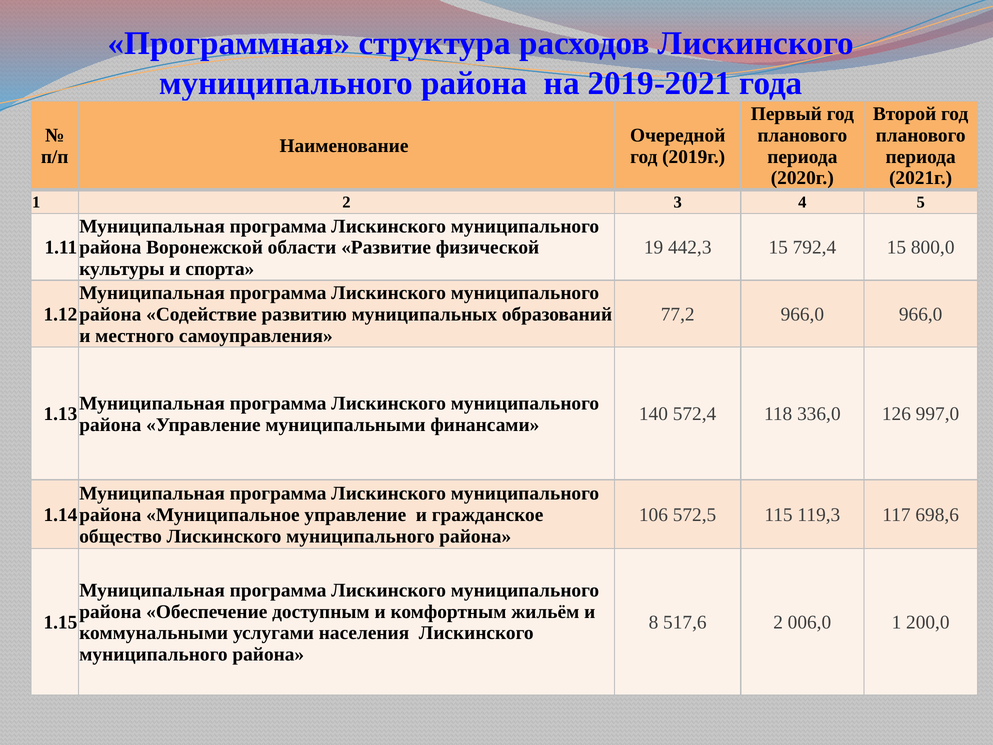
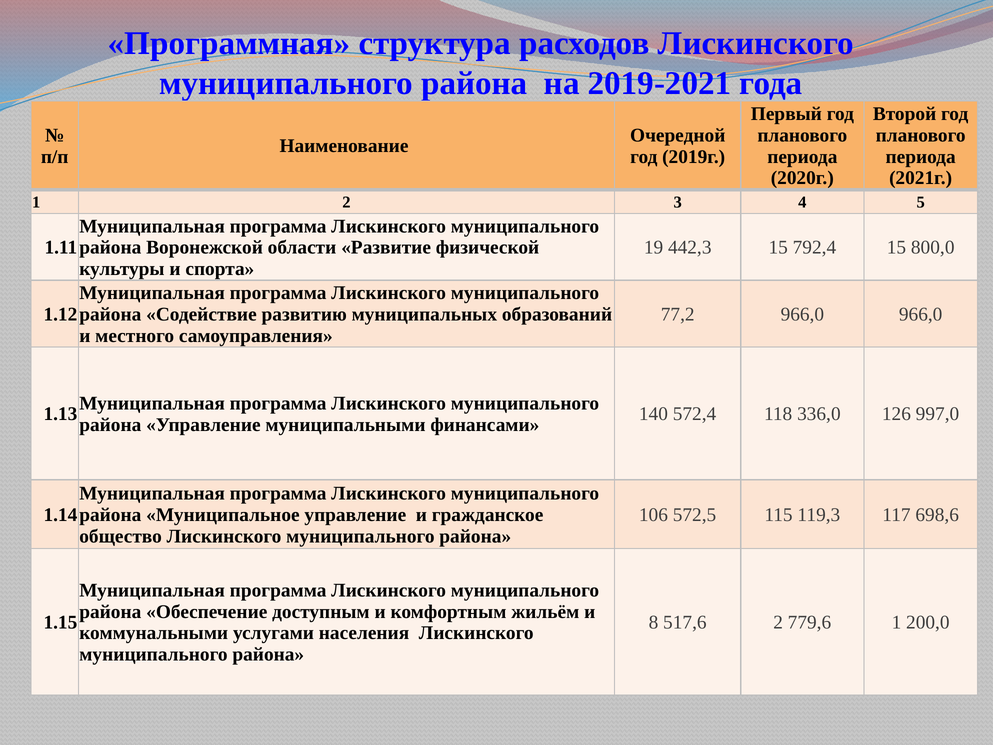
006,0: 006,0 -> 779,6 (809, 622)
